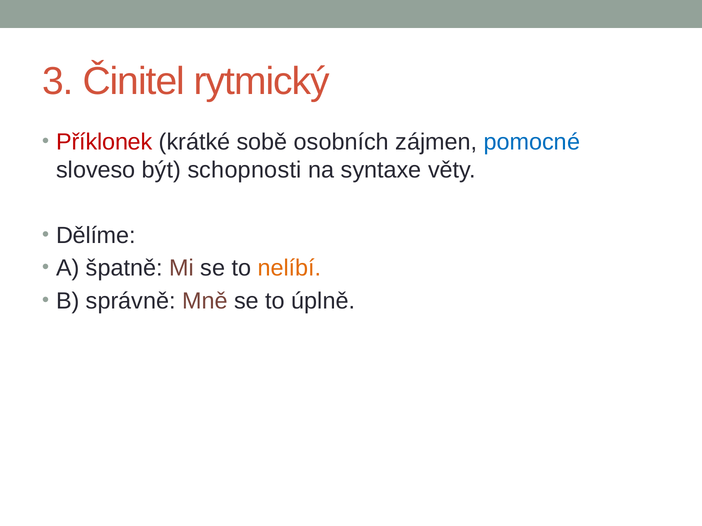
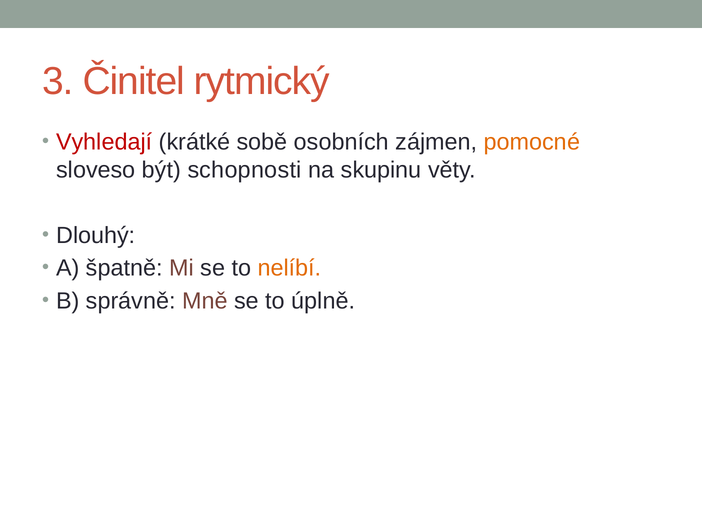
Příklonek: Příklonek -> Vyhledají (104, 142)
pomocné colour: blue -> orange (532, 142)
syntaxe: syntaxe -> skupinu (381, 170)
Dělíme: Dělíme -> Dlouhý (96, 236)
